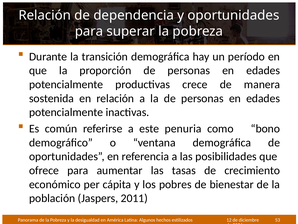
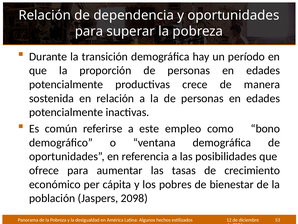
penuria: penuria -> empleo (183, 128)
2011: 2011 -> 2098 (134, 198)
